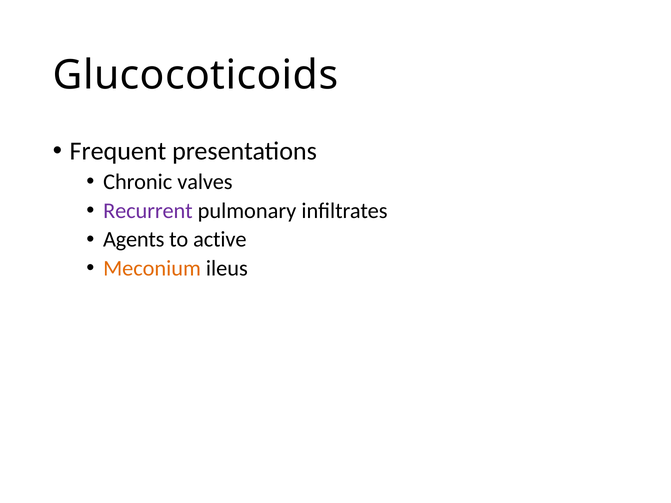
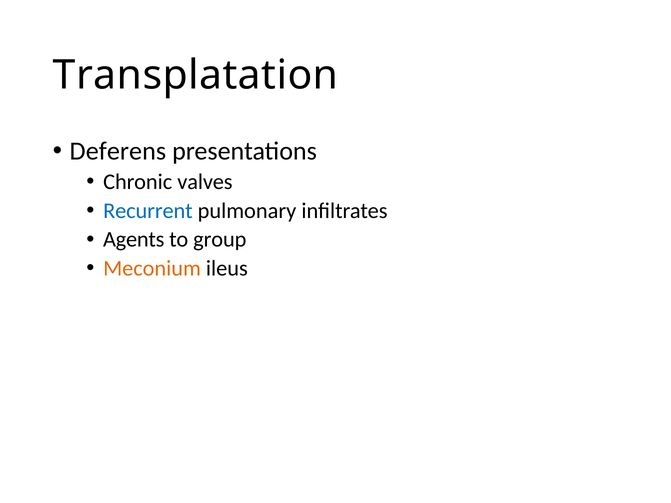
Glucocoticoids: Glucocoticoids -> Transplatation (195, 75)
Frequent: Frequent -> Deferens (118, 151)
Recurrent colour: purple -> blue (148, 211)
active: active -> group (220, 240)
